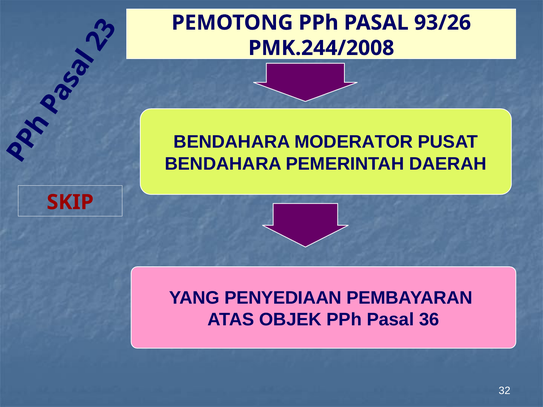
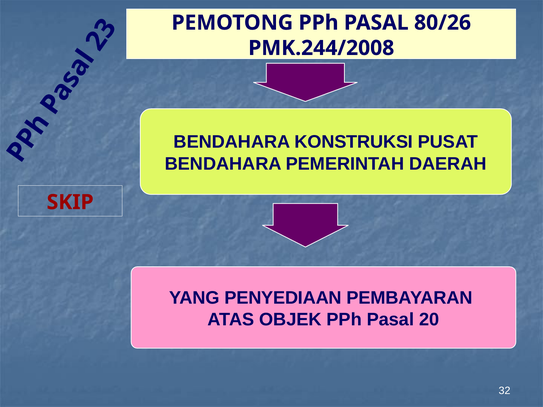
93/26: 93/26 -> 80/26 (443, 23)
MODERATOR: MODERATOR -> KONSTRUKSI (354, 142)
36: 36 -> 20 (429, 320)
